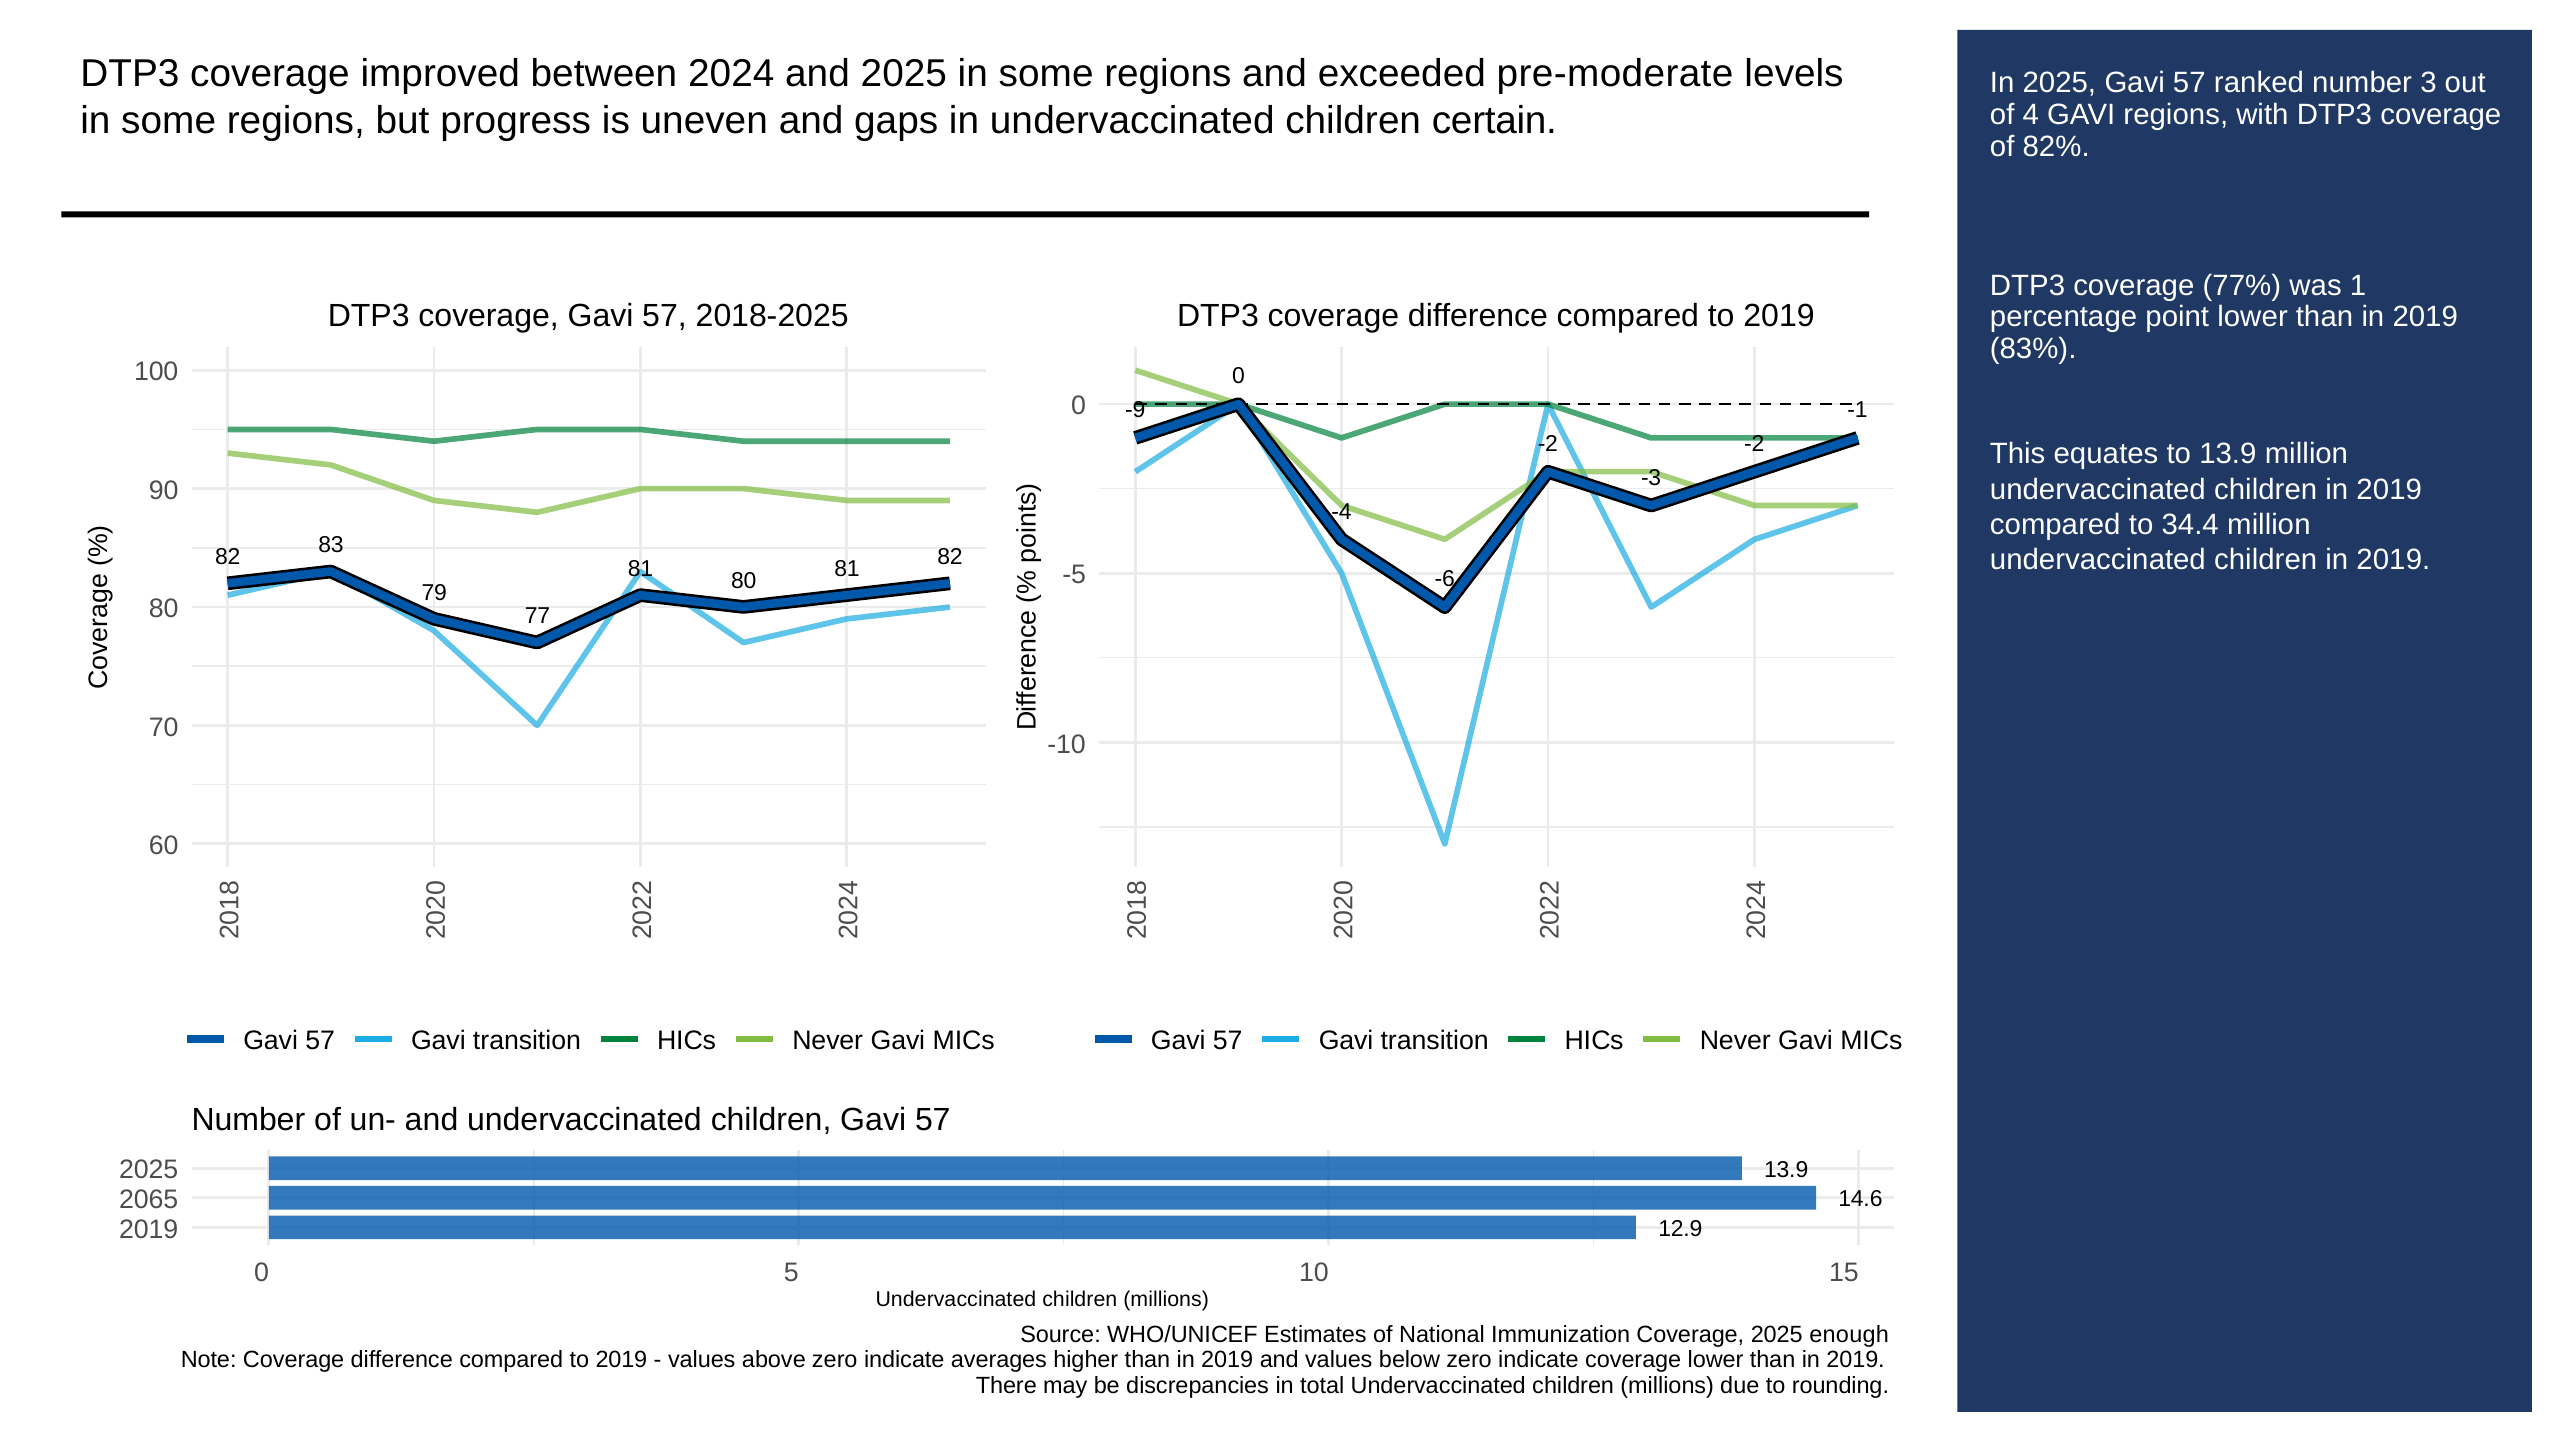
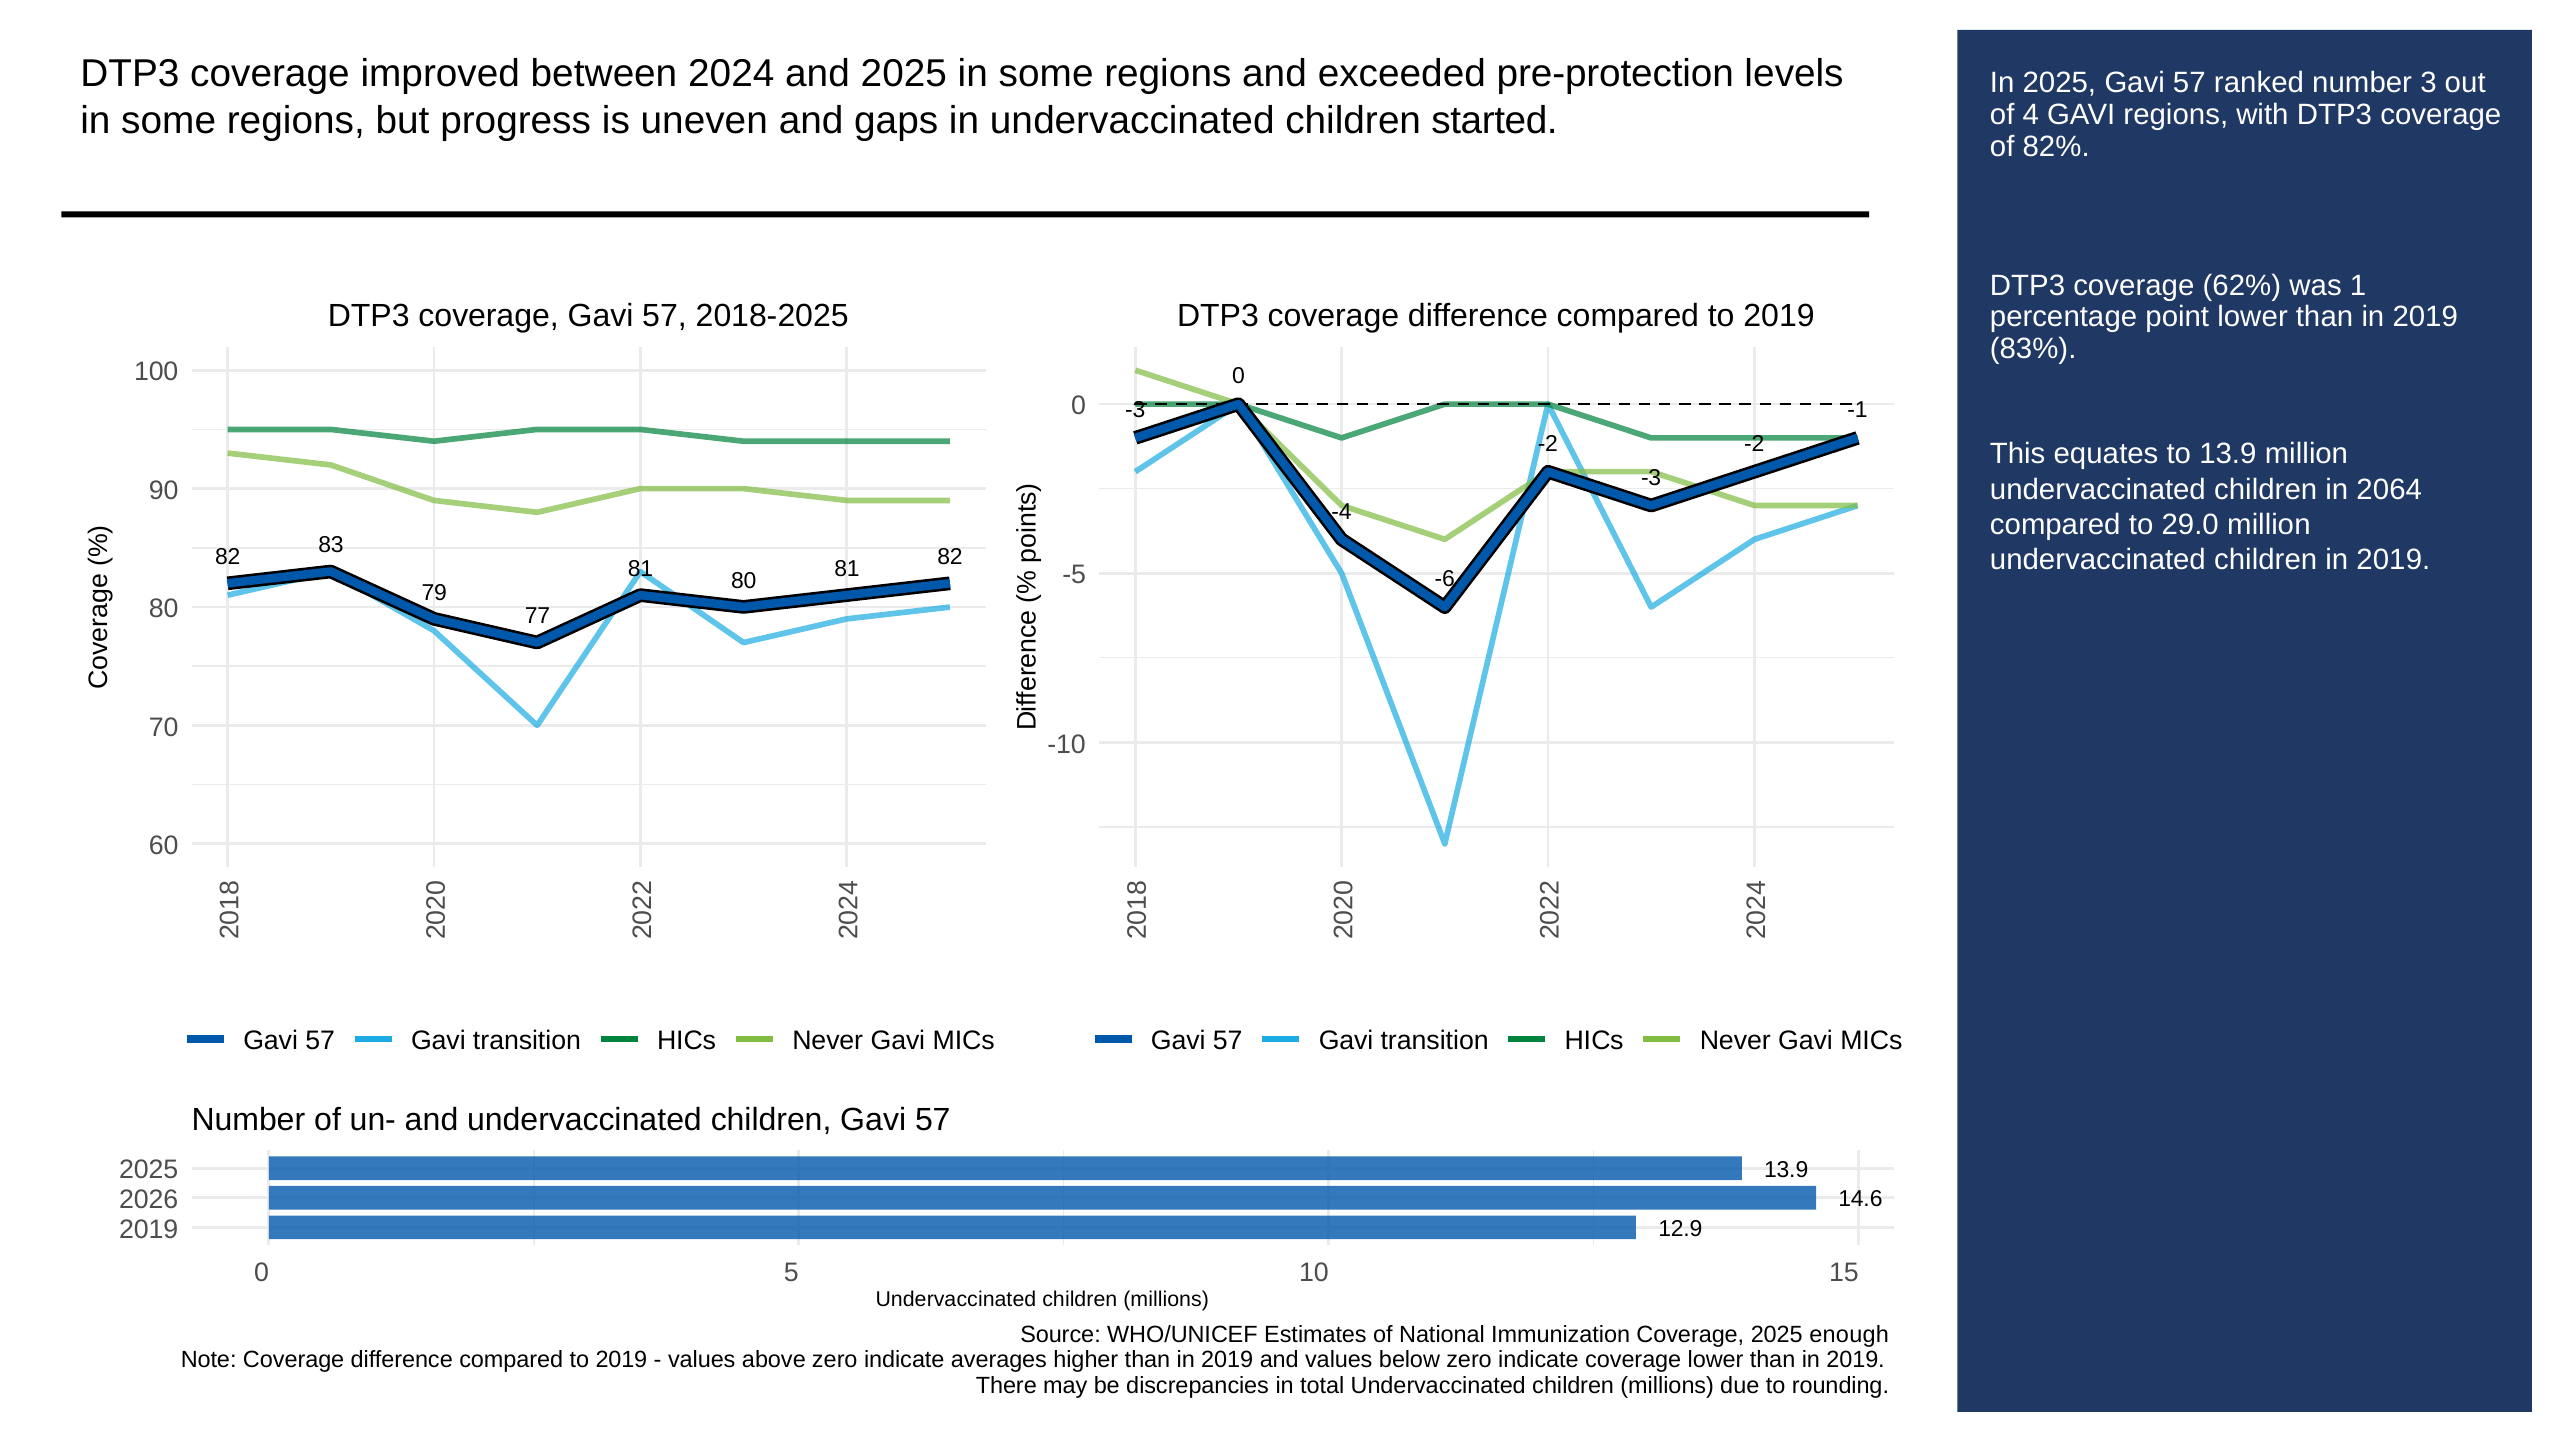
pre-moderate: pre-moderate -> pre-protection (1615, 74)
certain: certain -> started (1494, 120)
77%: 77% -> 62% (2242, 285)
-9: -9 -> -3 (1135, 410)
2019: 2019 -> 2064 (2389, 489)
34.4: 34.4 -> 29.0 (2190, 525)
2065: 2065 -> 2026 (149, 1200)
